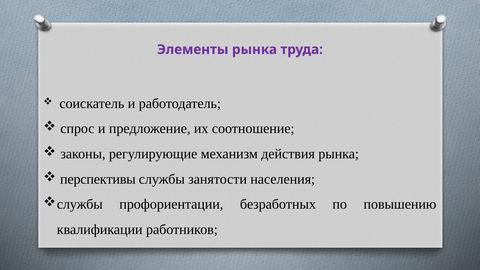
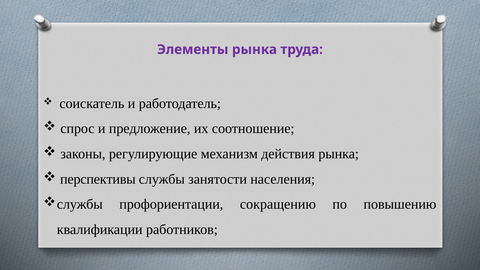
безработных: безработных -> сокращению (278, 204)
